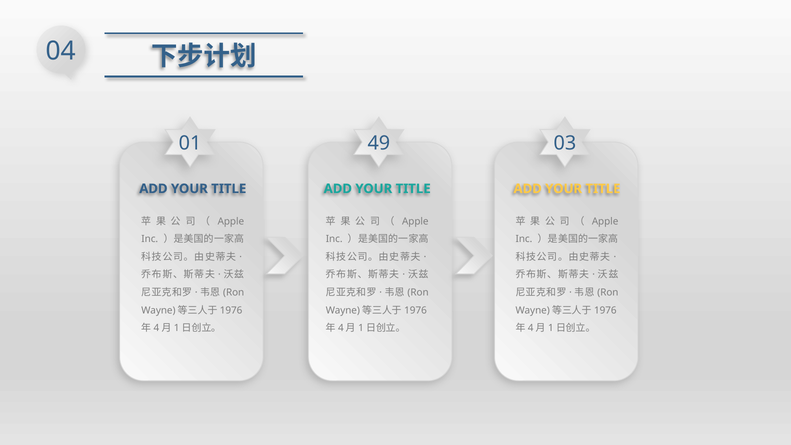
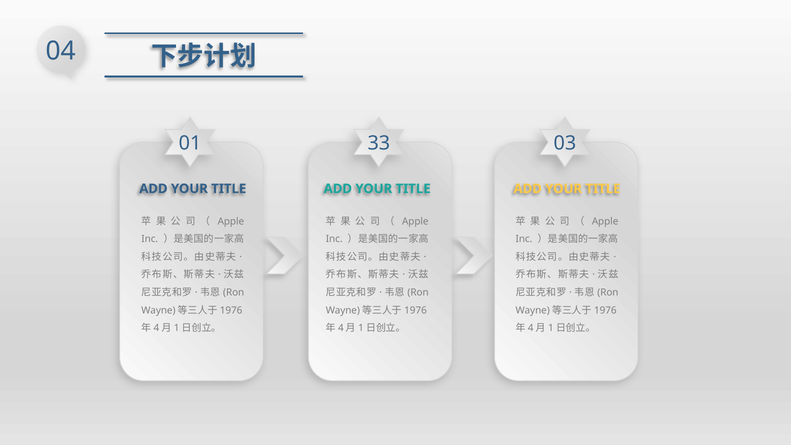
49: 49 -> 33 (379, 143)
